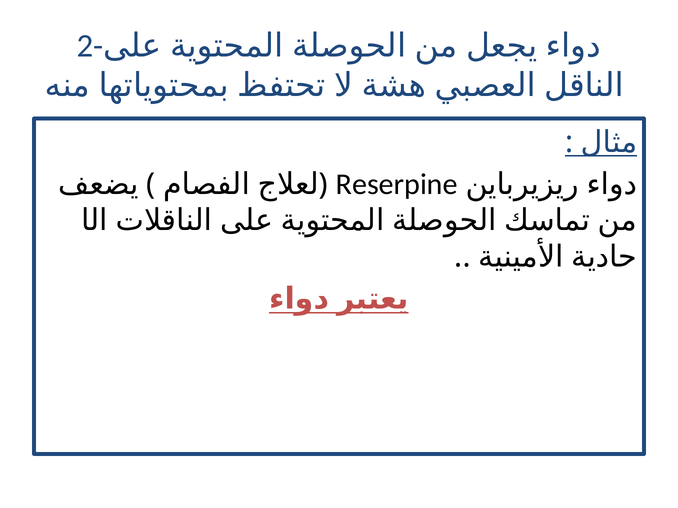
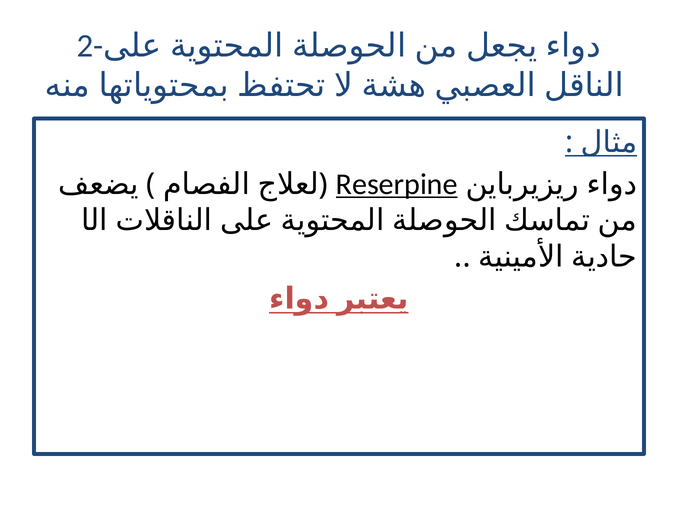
Reserpine underline: none -> present (397, 184)
